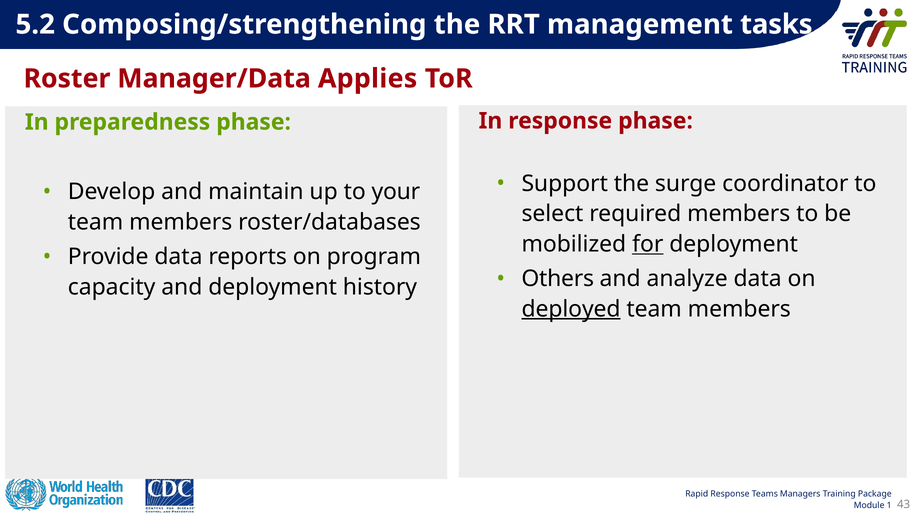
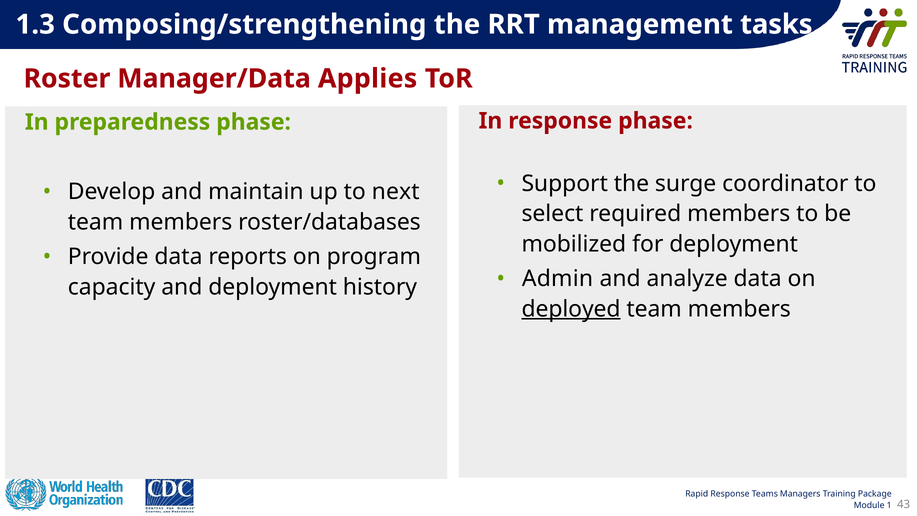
5.2: 5.2 -> 1.3 (35, 24)
your: your -> next (396, 192)
for underline: present -> none (648, 244)
Others: Others -> Admin (557, 279)
